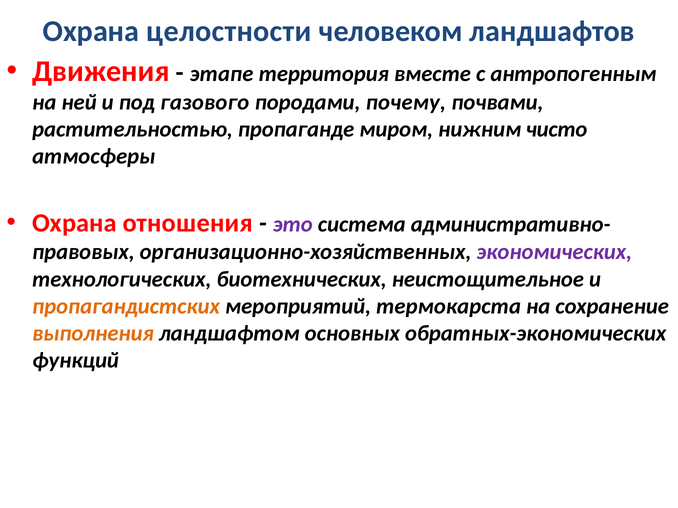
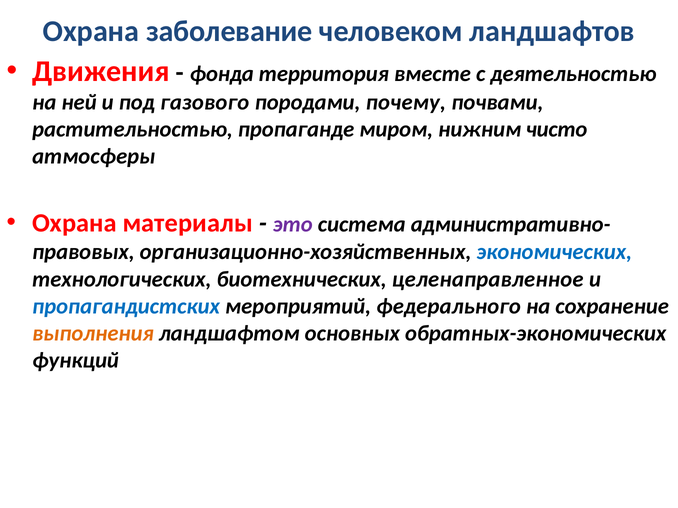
целостности: целостности -> заболевание (229, 31)
этапе: этапе -> фонда (222, 74)
антропогенным: антропогенным -> деятельностью (573, 74)
отношения: отношения -> материалы (188, 223)
экономических colour: purple -> blue (554, 252)
неистощительное: неистощительное -> целенаправленное (488, 279)
пропагандистских colour: orange -> blue (126, 307)
термокарста: термокарста -> федерального (449, 307)
